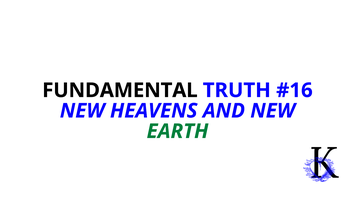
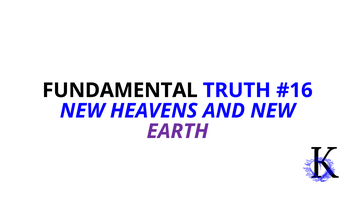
EARTH colour: green -> purple (178, 131)
